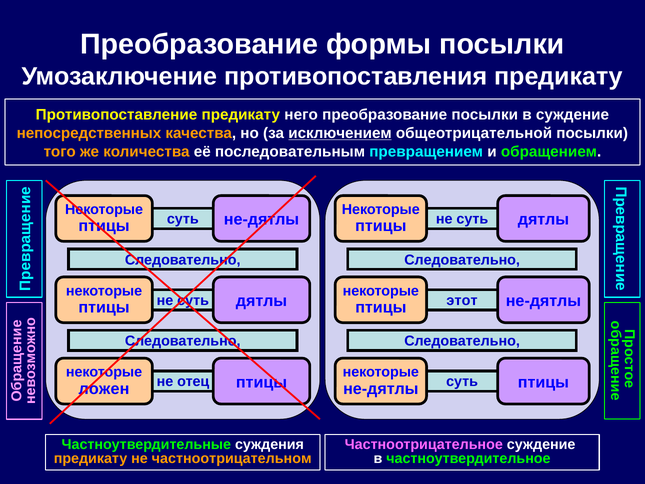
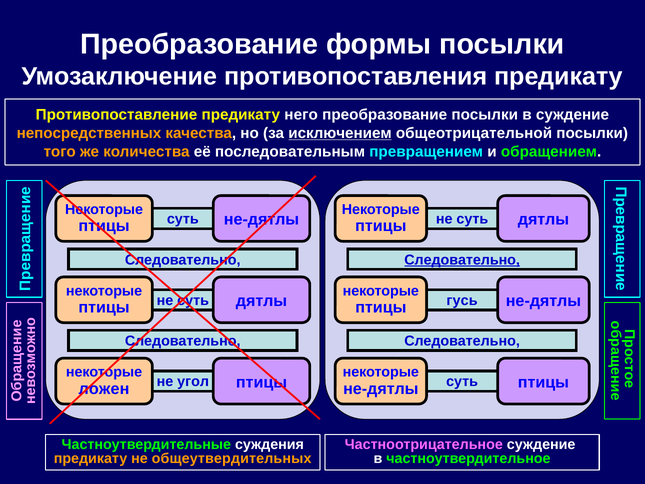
Следовательно underline: none -> present (462, 260)
этот: этот -> гусь (462, 300)
отец: отец -> угол (193, 382)
частноотрицательном: частноотрицательном -> общеутвердительных (232, 458)
